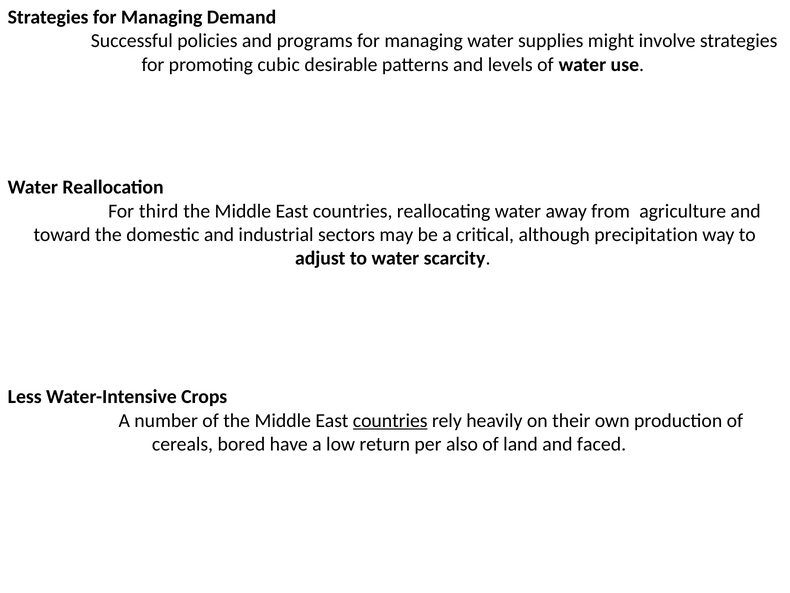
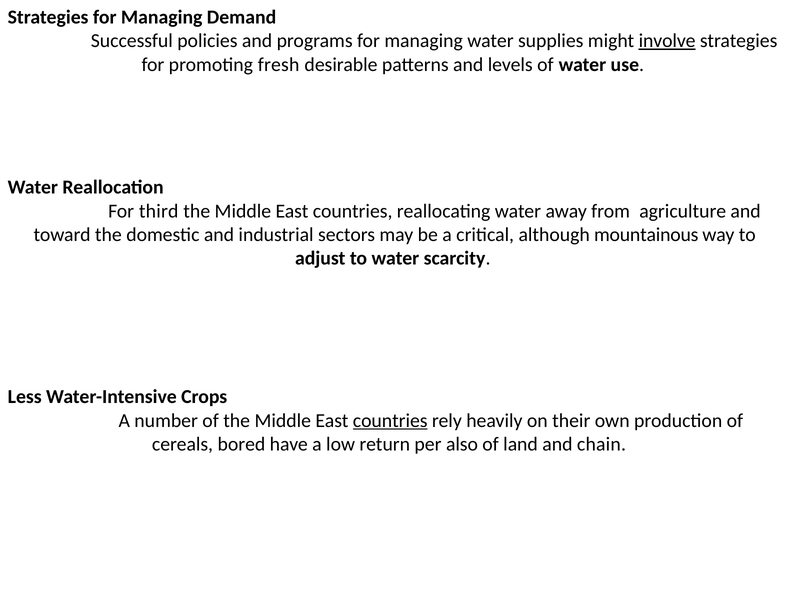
involve underline: none -> present (667, 41)
cubic: cubic -> fresh (279, 64)
precipitation: precipitation -> mountainous (646, 235)
faced: faced -> chain (601, 444)
